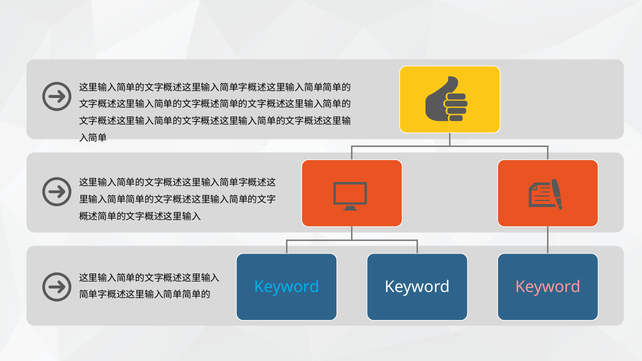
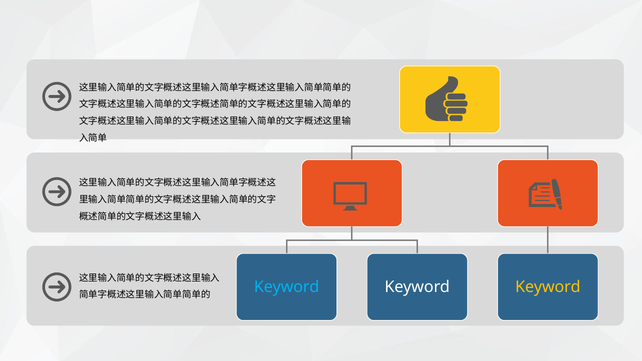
Keyword colour: pink -> yellow (548, 287)
